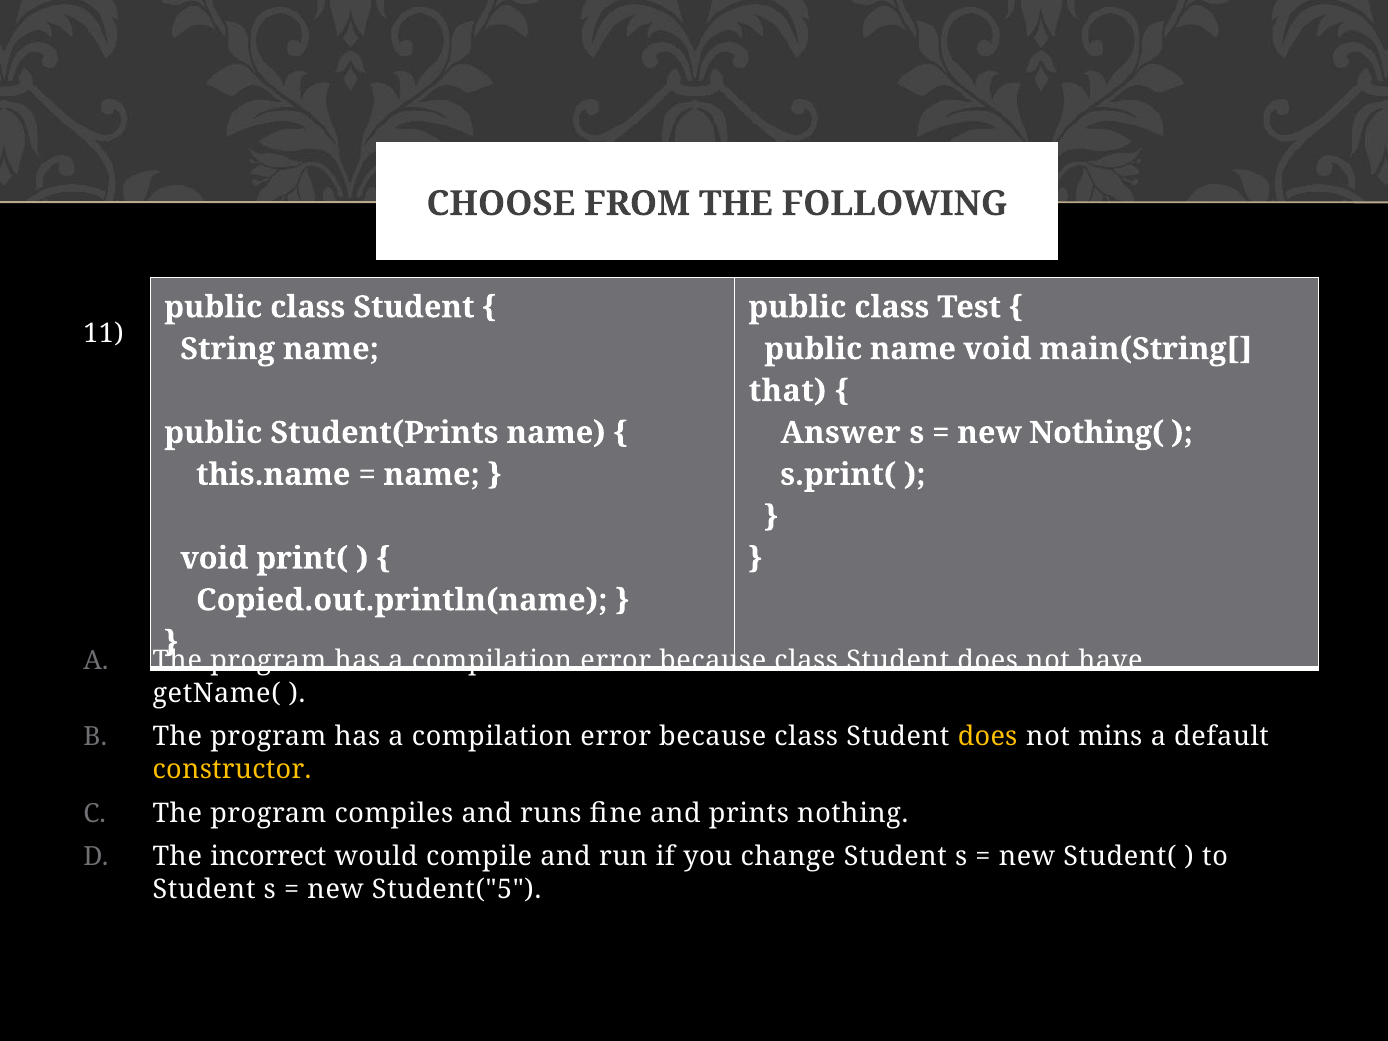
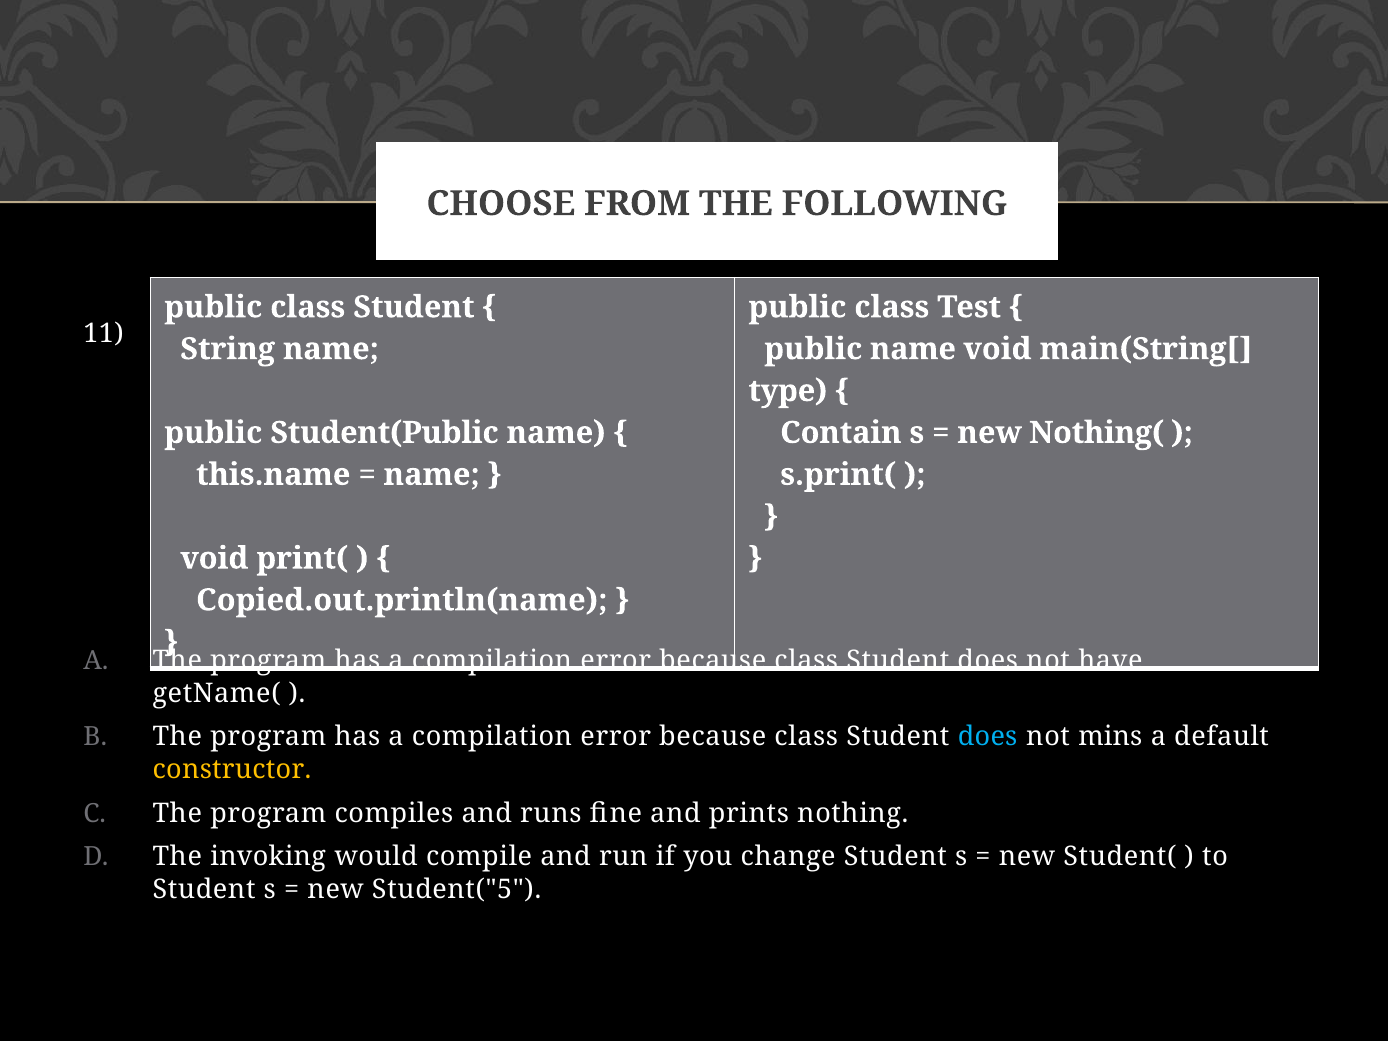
that: that -> type (788, 391)
Student(Prints: Student(Prints -> Student(Public (384, 433)
Answer: Answer -> Contain (841, 433)
does colour: yellow -> light blue (988, 737)
incorrect: incorrect -> invoking (268, 857)
